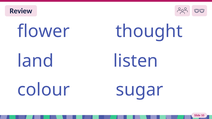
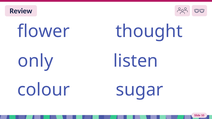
land: land -> only (35, 61)
